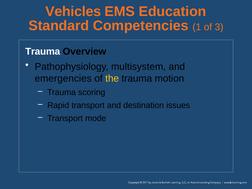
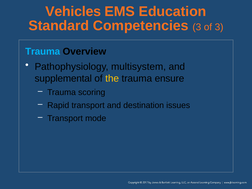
Competencies 1: 1 -> 3 (197, 27)
Trauma colour: white -> light blue (43, 52)
emergencies: emergencies -> supplemental (63, 78)
motion: motion -> ensure (169, 78)
